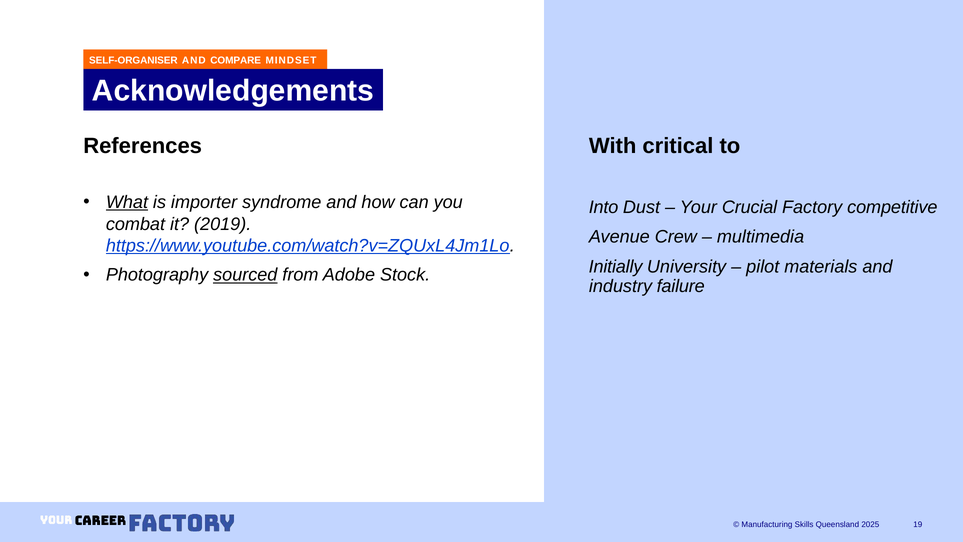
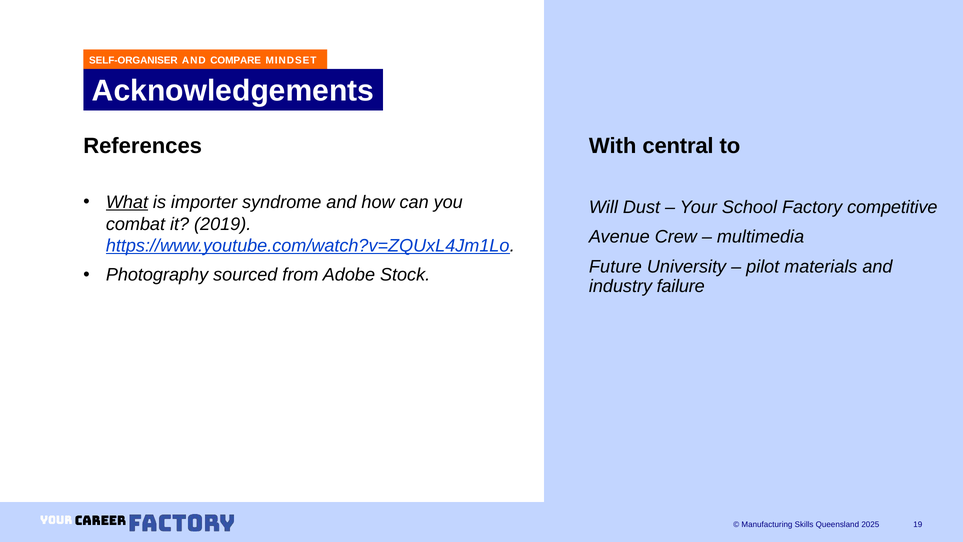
critical: critical -> central (678, 146)
Into: Into -> Will (603, 207)
Crucial: Crucial -> School (749, 207)
Initially: Initially -> Future (615, 266)
sourced underline: present -> none (245, 275)
